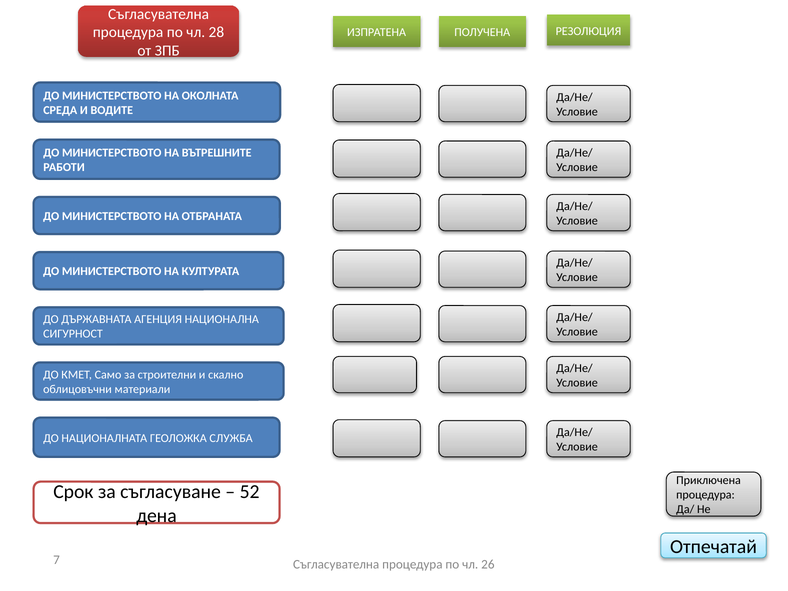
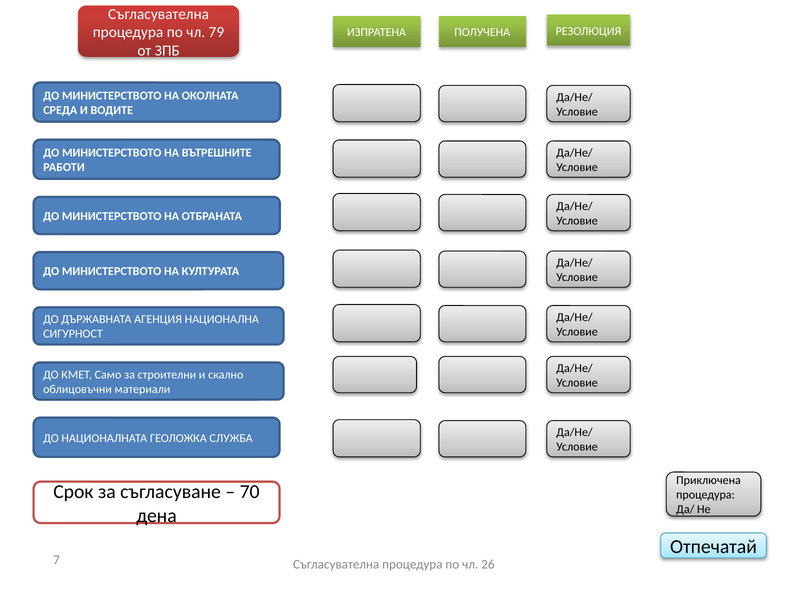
28: 28 -> 79 (216, 32)
52: 52 -> 70 (250, 492)
